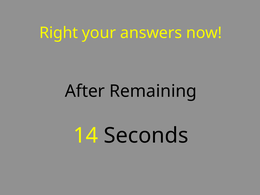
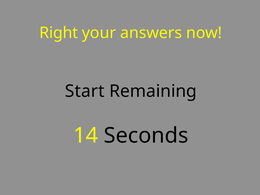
After: After -> Start (85, 91)
